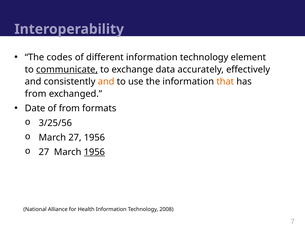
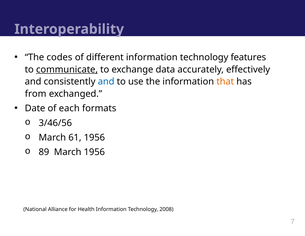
element: element -> features (248, 57)
and colour: orange -> blue (106, 82)
of from: from -> each (69, 108)
3/25/56: 3/25/56 -> 3/46/56 (55, 123)
March 27: 27 -> 61 (75, 137)
27: 27 -> 89 (44, 152)
1956 underline: present -> none (94, 152)
